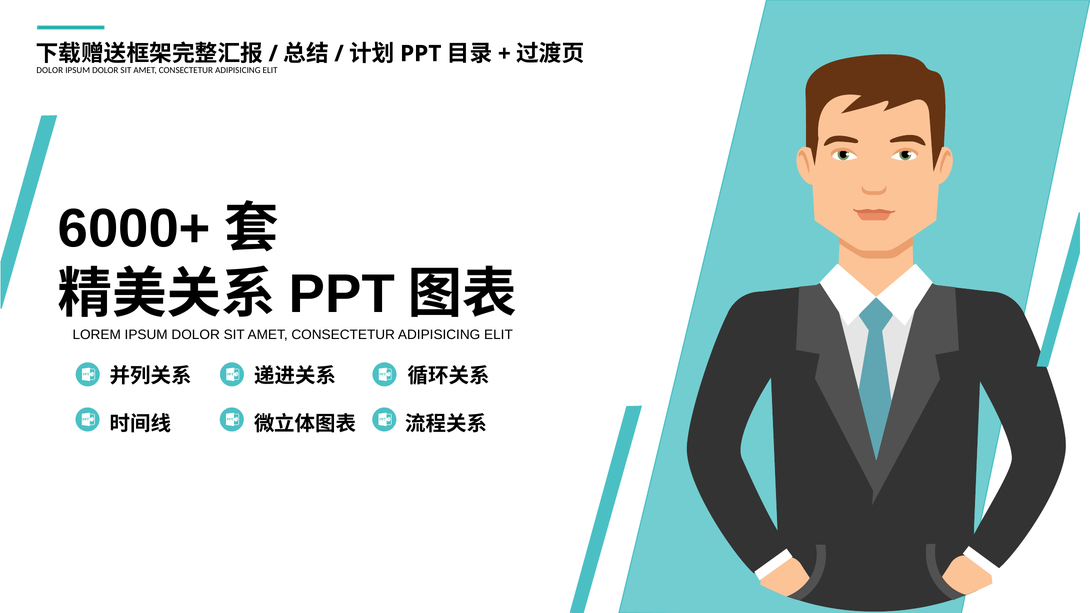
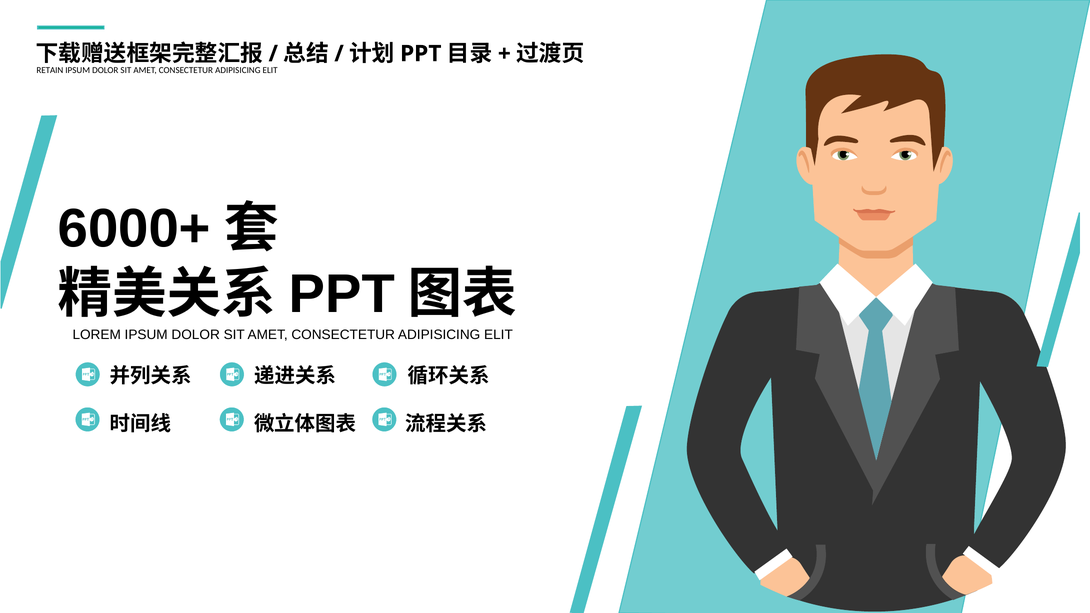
DOLOR: DOLOR -> RETAIN (50, 70)
